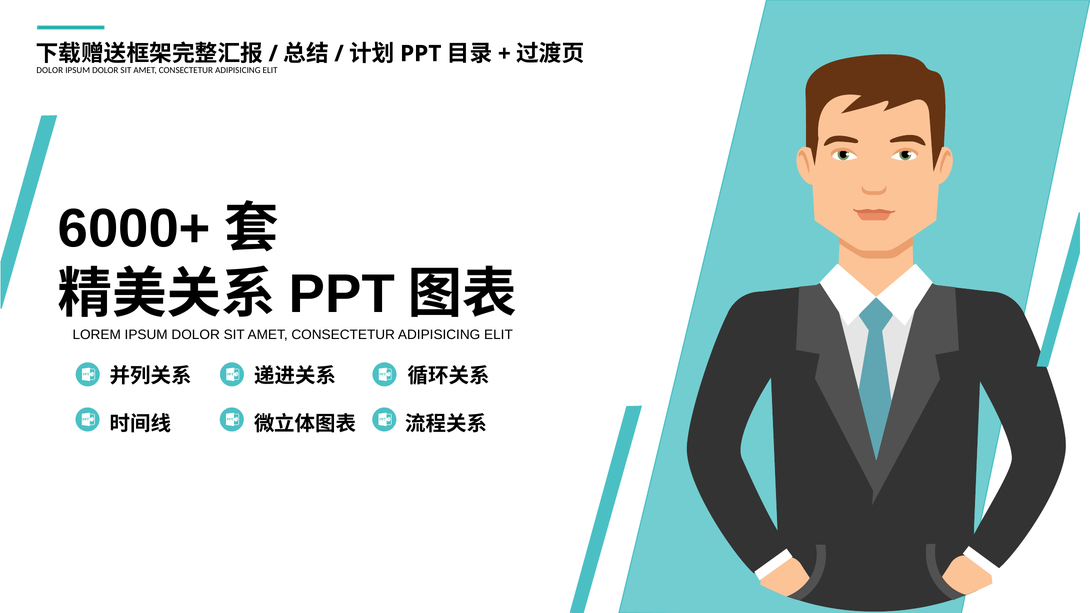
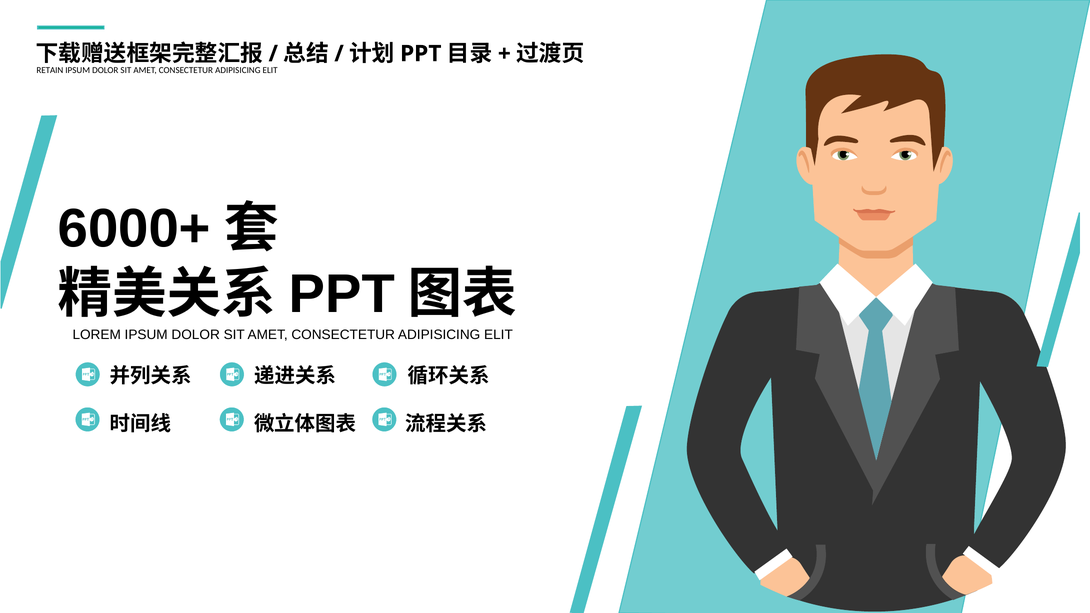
DOLOR: DOLOR -> RETAIN (50, 70)
